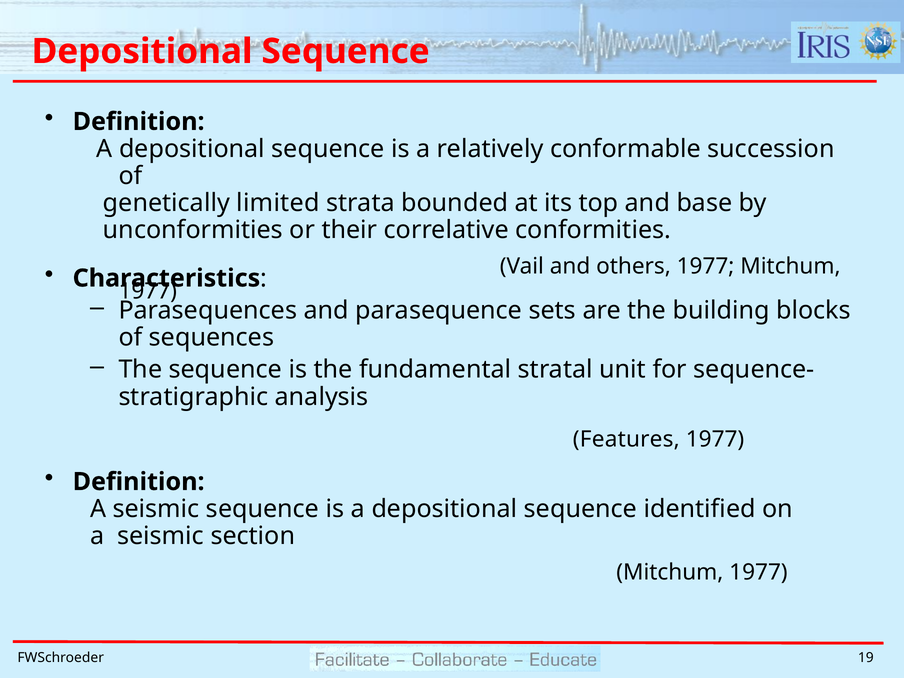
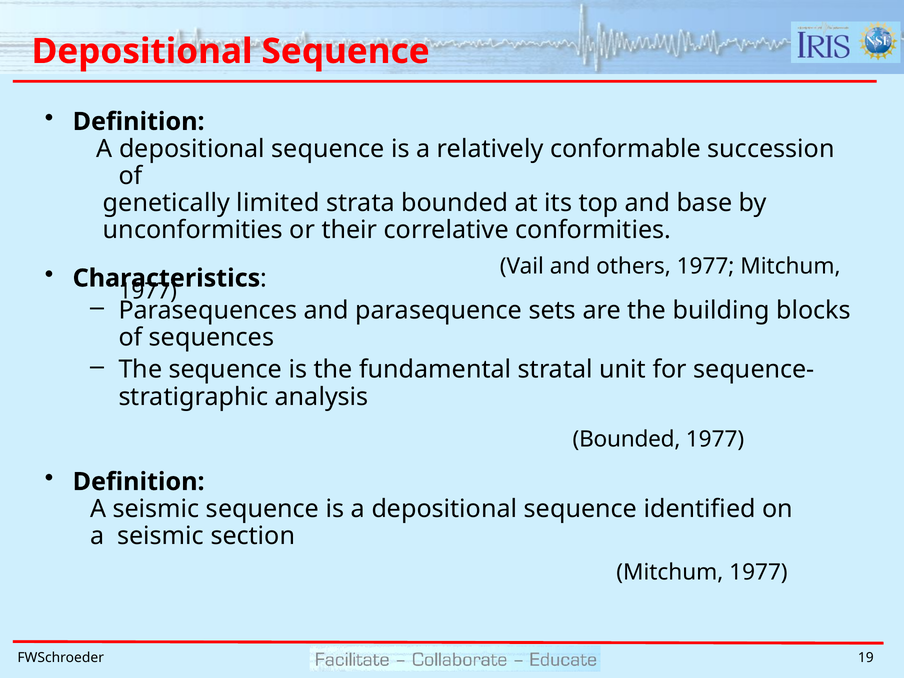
Features: Features -> Bounded (627, 439)
